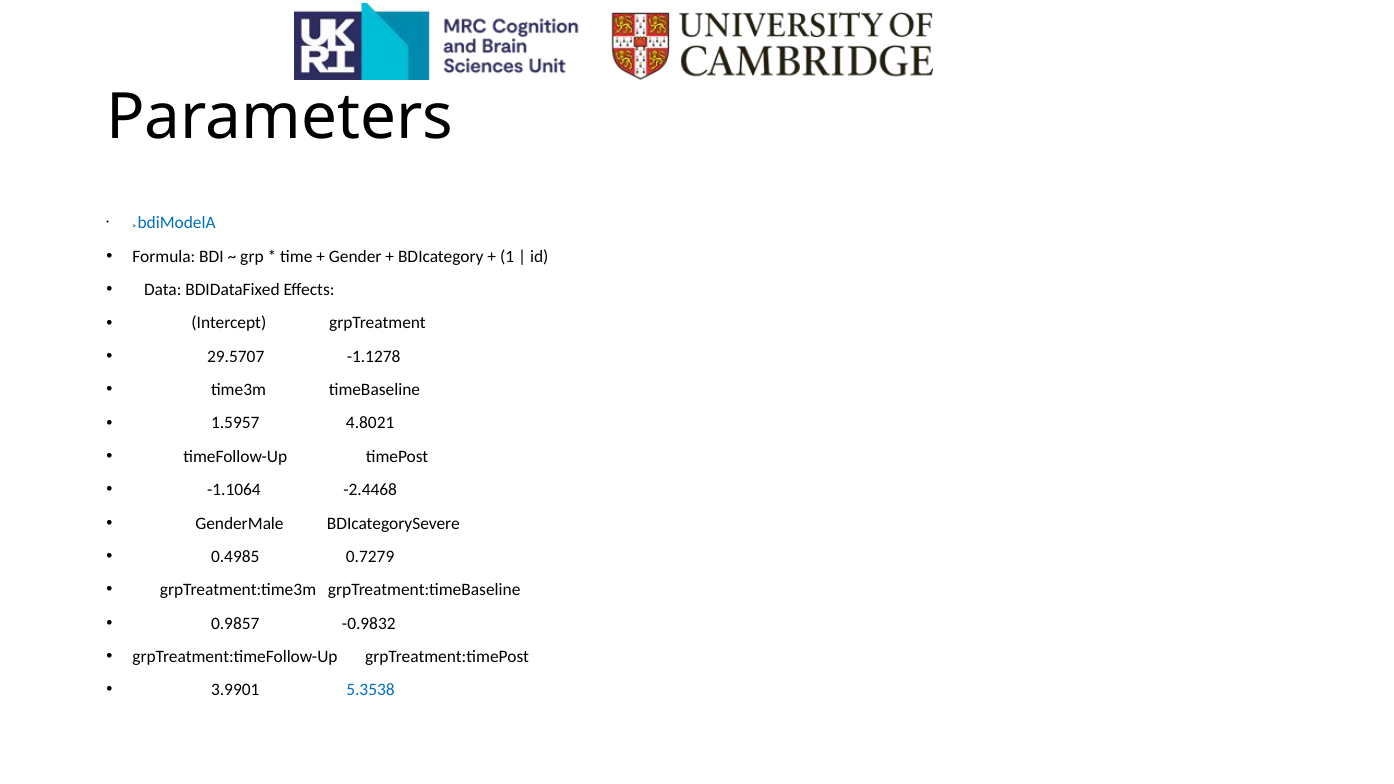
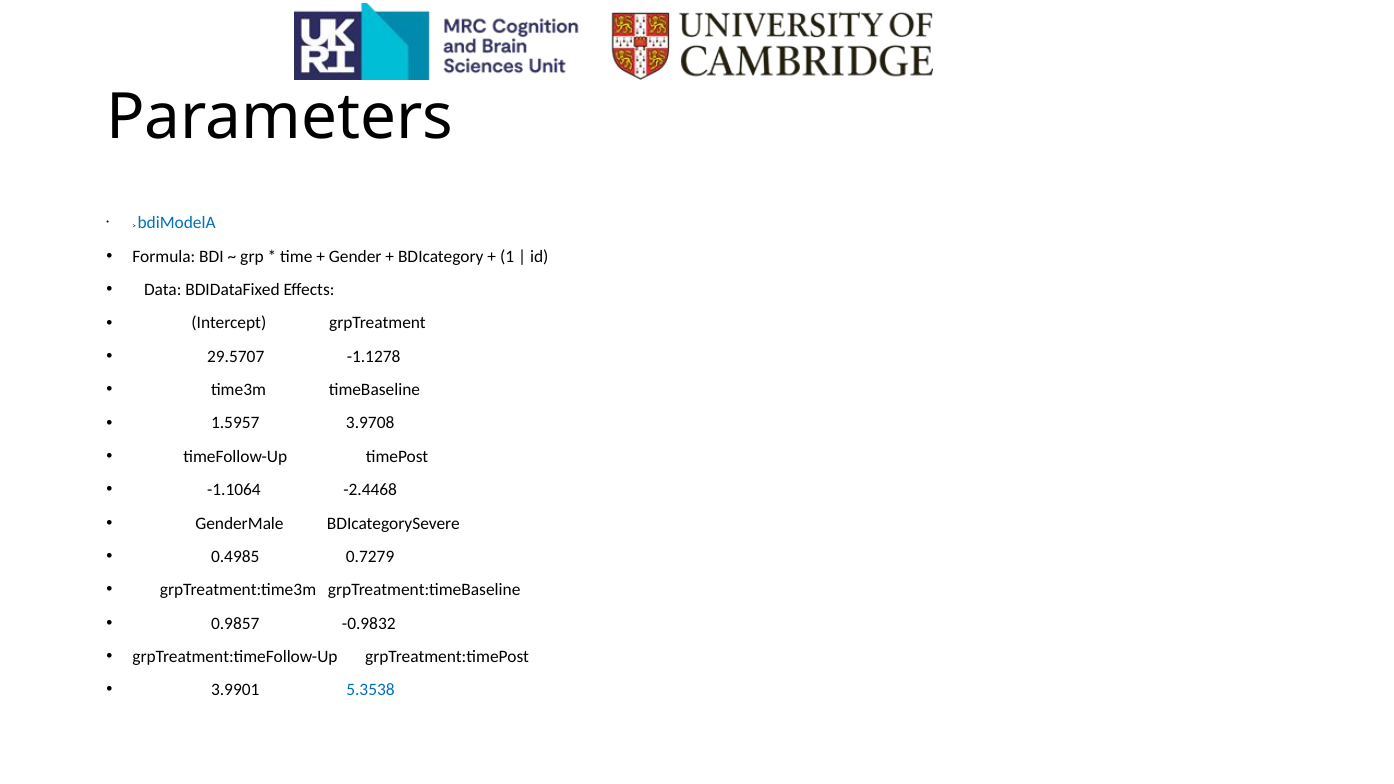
4.8021: 4.8021 -> 3.9708 (370, 423)
